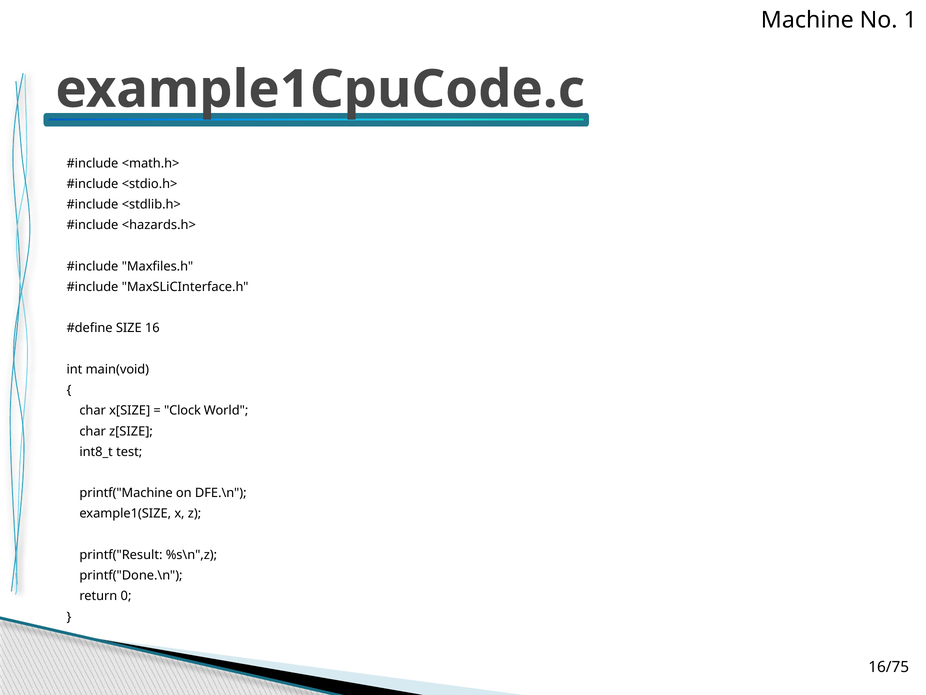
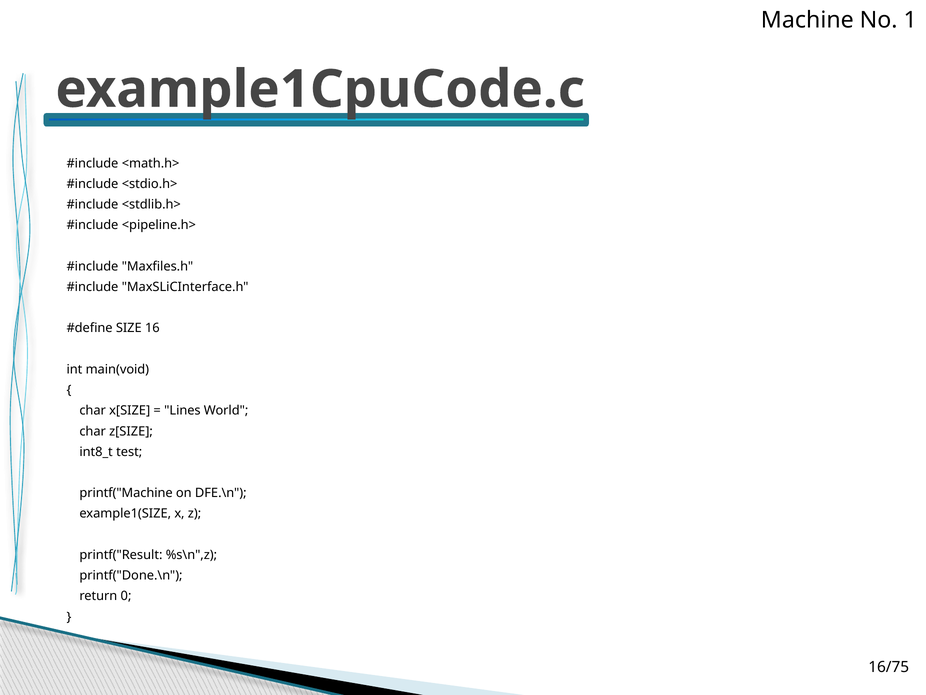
<hazards.h>: <hazards.h> -> <pipeline.h> (159, 225)
Clock: Clock -> Lines (182, 410)
